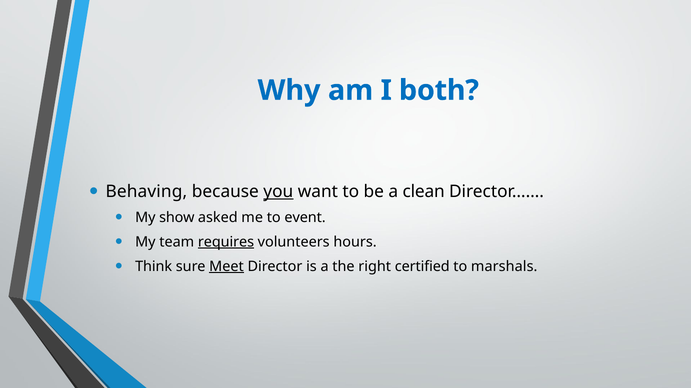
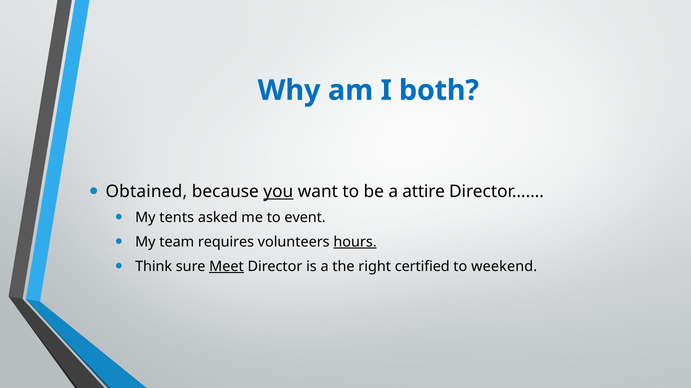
Behaving: Behaving -> Obtained (146, 192)
clean: clean -> attire (424, 192)
show: show -> tents (177, 218)
requires underline: present -> none (226, 242)
hours underline: none -> present (355, 242)
marshals: marshals -> weekend (504, 267)
